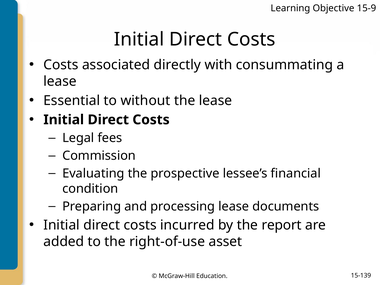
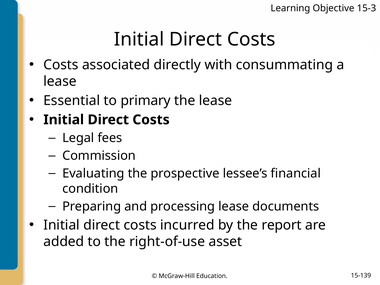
15-9: 15-9 -> 15-3 (367, 8)
without: without -> primary (146, 101)
